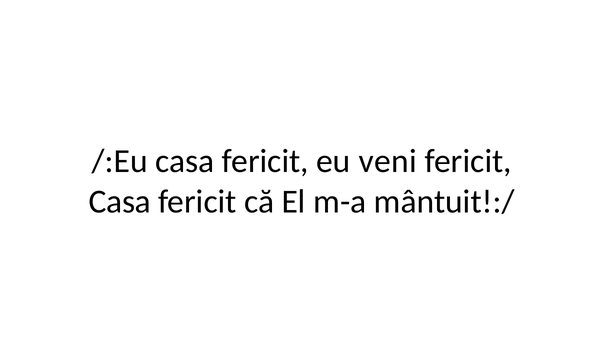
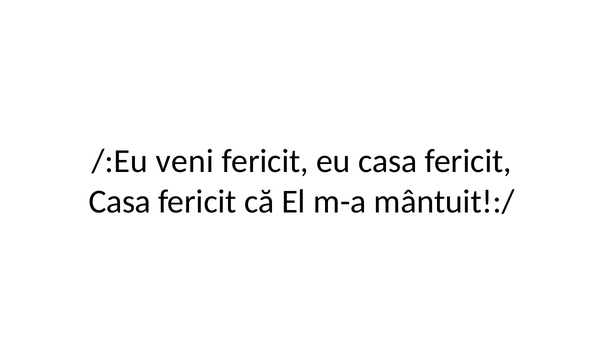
/:Eu casa: casa -> veni (185, 161)
eu veni: veni -> casa (388, 161)
